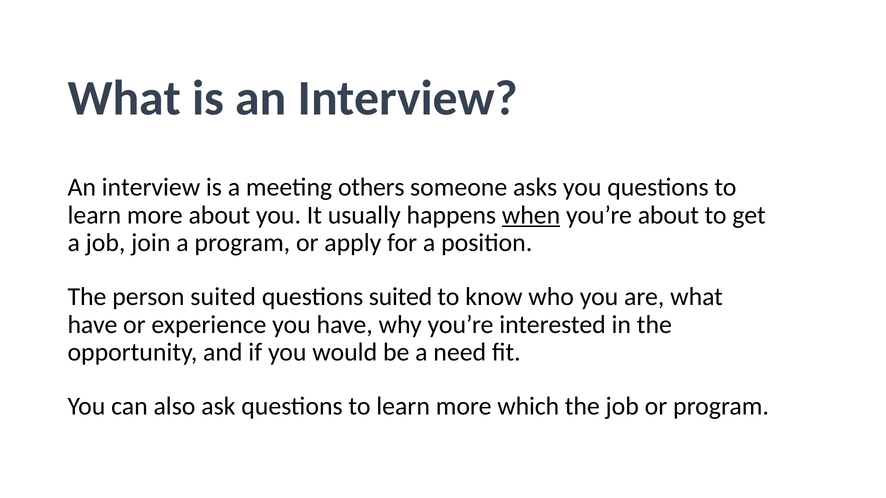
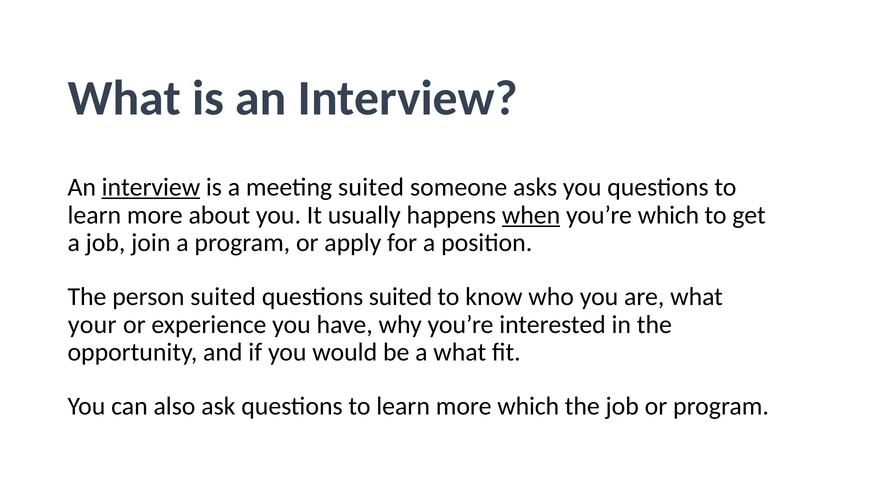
interview underline: none -> present (151, 187)
meeting others: others -> suited (371, 187)
you’re about: about -> which (668, 215)
have: have -> your (92, 325)
a need: need -> what (460, 353)
